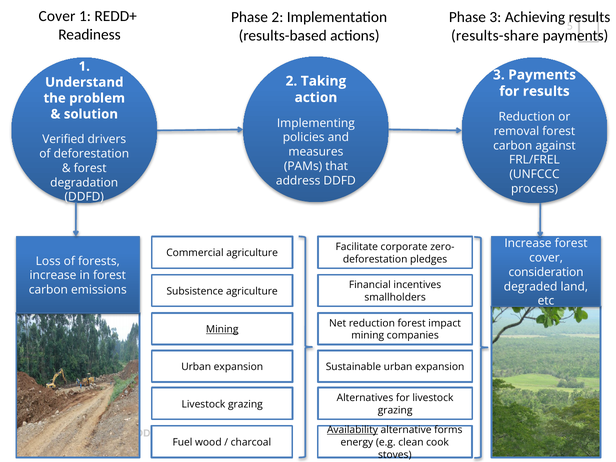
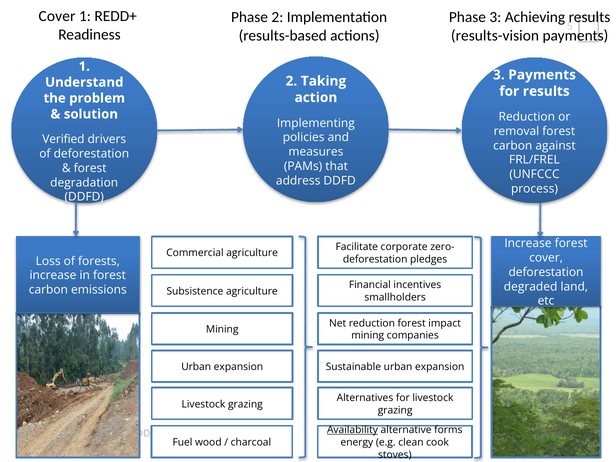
results-share: results-share -> results-vision (495, 36)
consideration: consideration -> deforestation (546, 272)
Mining underline: present -> none (222, 329)
